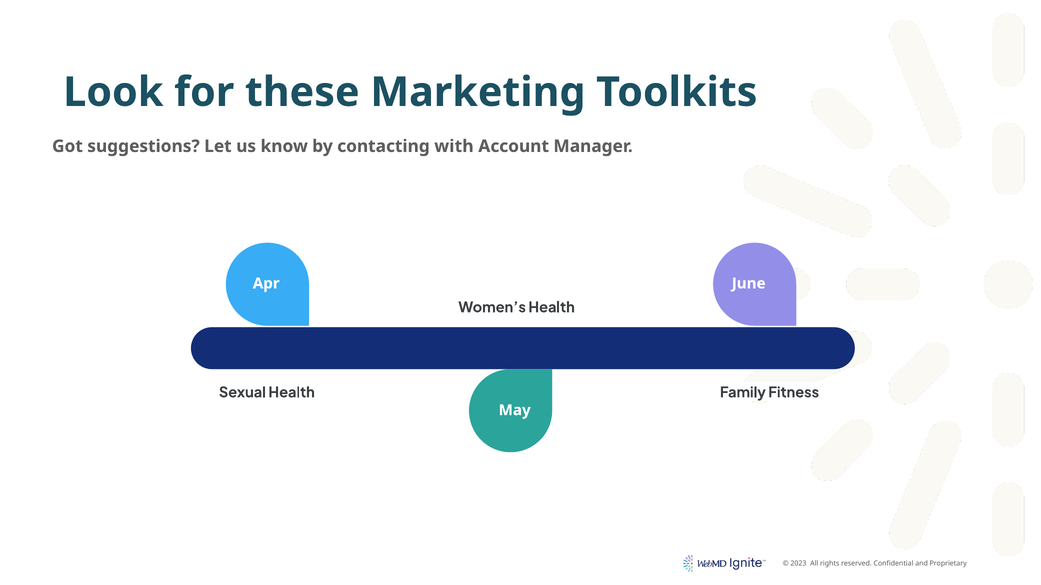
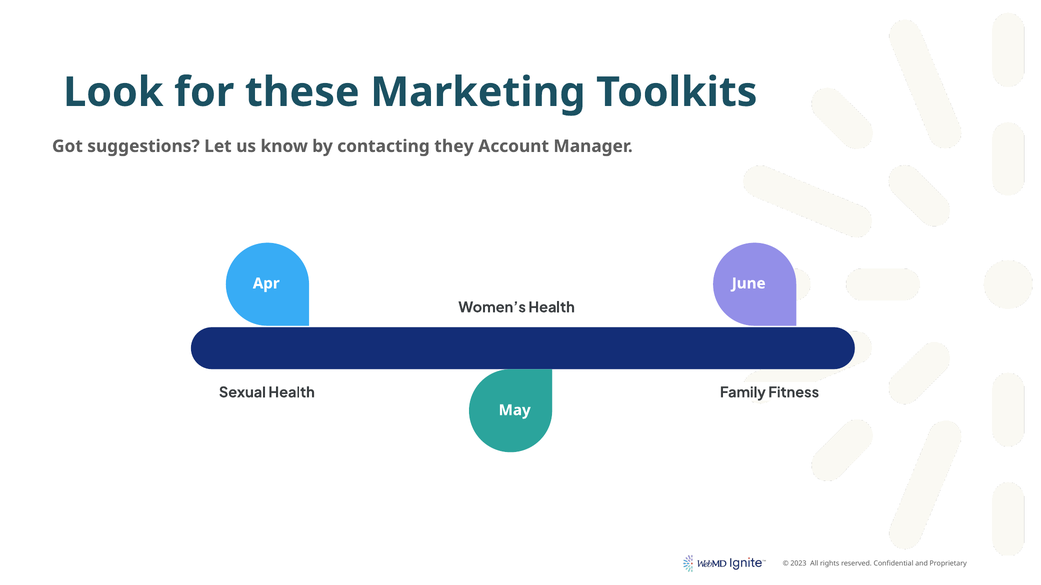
with: with -> they (454, 146)
